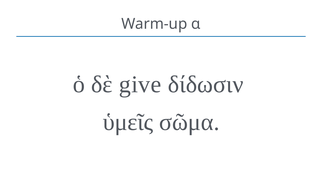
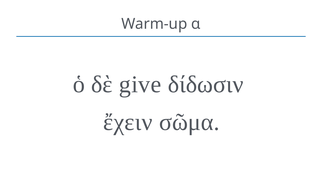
ὑμεῖς: ὑμεῖς -> ἔχειν (128, 122)
